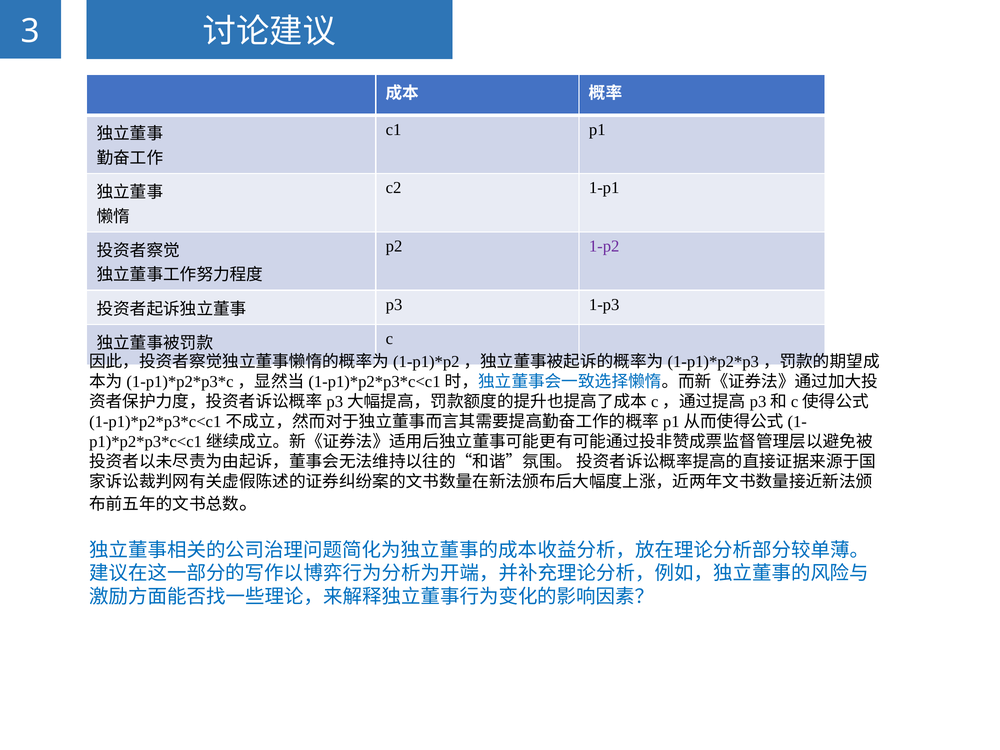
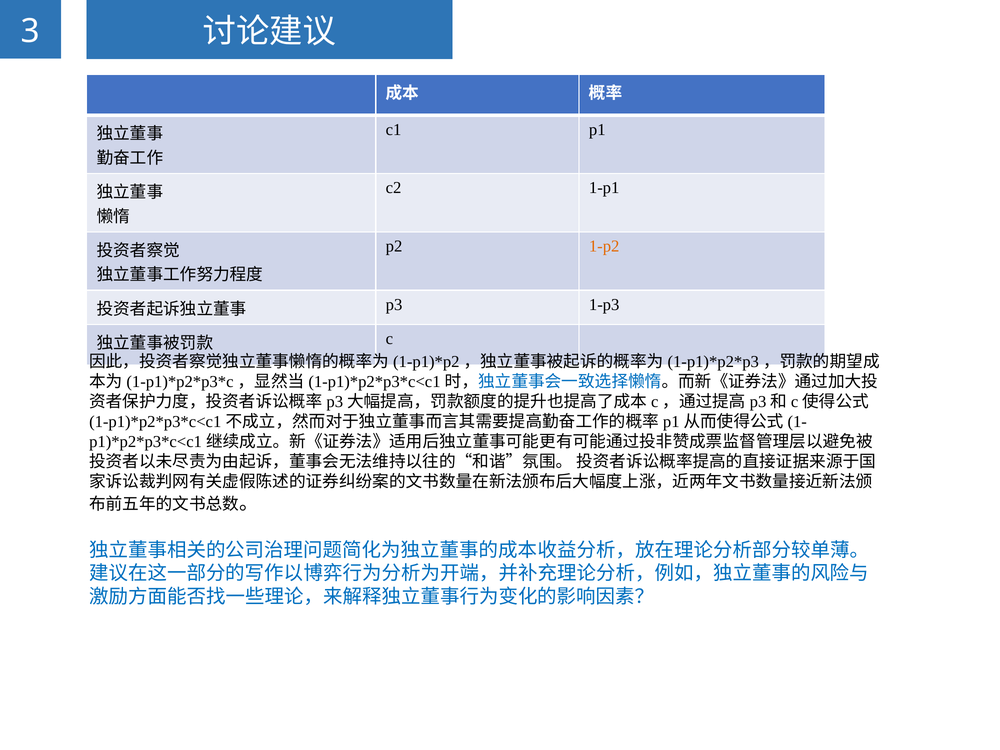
1-p2 colour: purple -> orange (604, 246)
